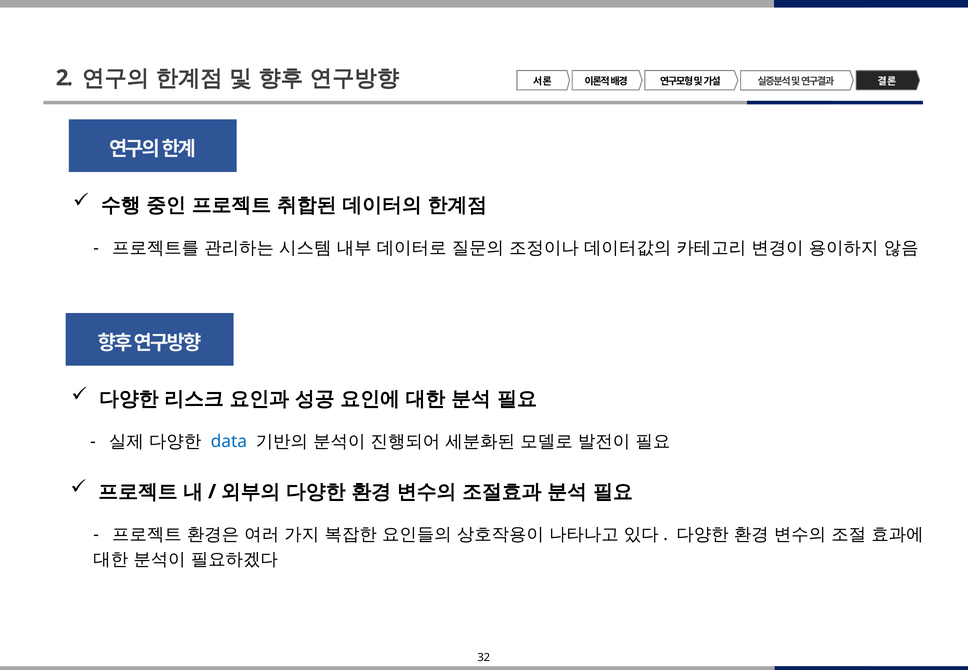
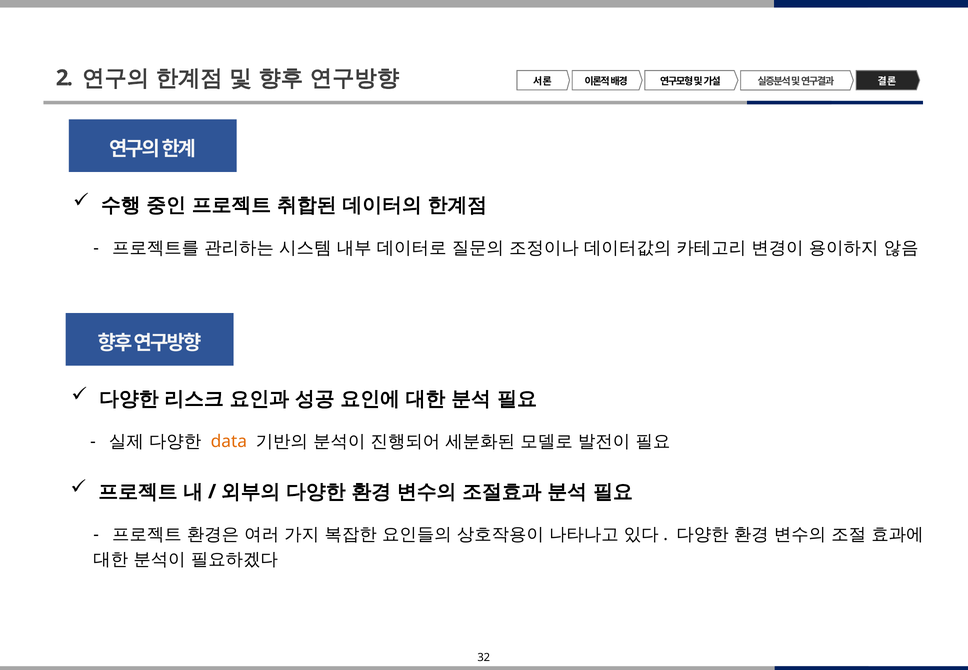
data colour: blue -> orange (229, 442)
